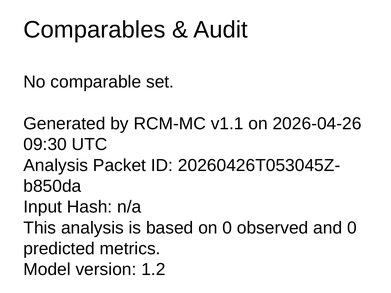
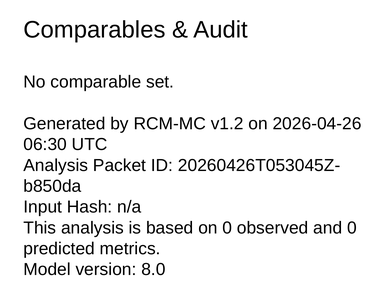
v1.1: v1.1 -> v1.2 (227, 124)
09:30: 09:30 -> 06:30 (45, 145)
1.2: 1.2 -> 8.0 (153, 270)
